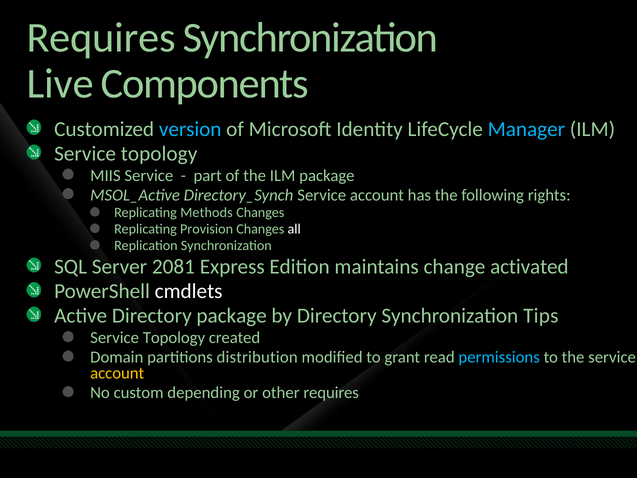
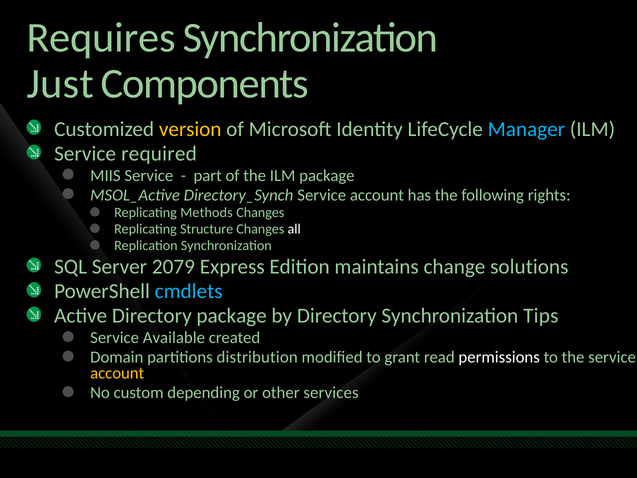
Live: Live -> Just (60, 83)
version colour: light blue -> yellow (190, 129)
topology: topology -> required (159, 154)
Provision: Provision -> Structure (207, 229)
2081: 2081 -> 2079 (173, 266)
activated: activated -> solutions (529, 266)
cmdlets colour: white -> light blue (189, 291)
Topology: Topology -> Available (174, 338)
permissions colour: light blue -> white (499, 357)
other requires: requires -> services (331, 393)
